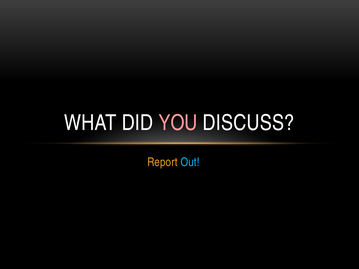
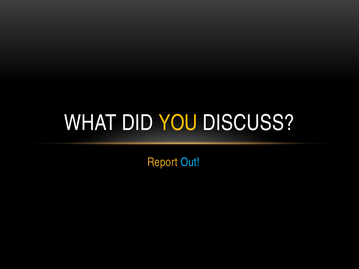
YOU colour: pink -> yellow (178, 123)
